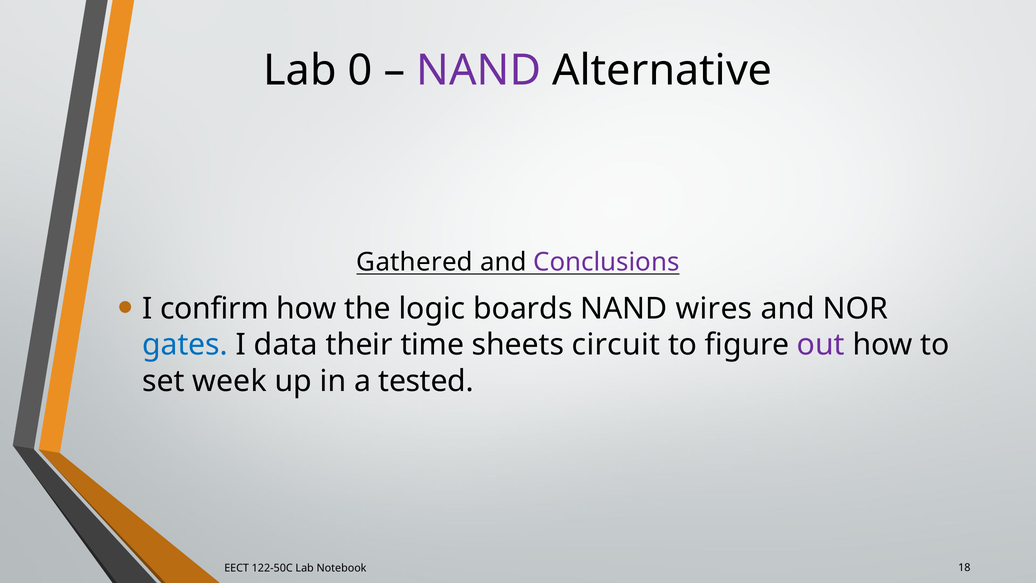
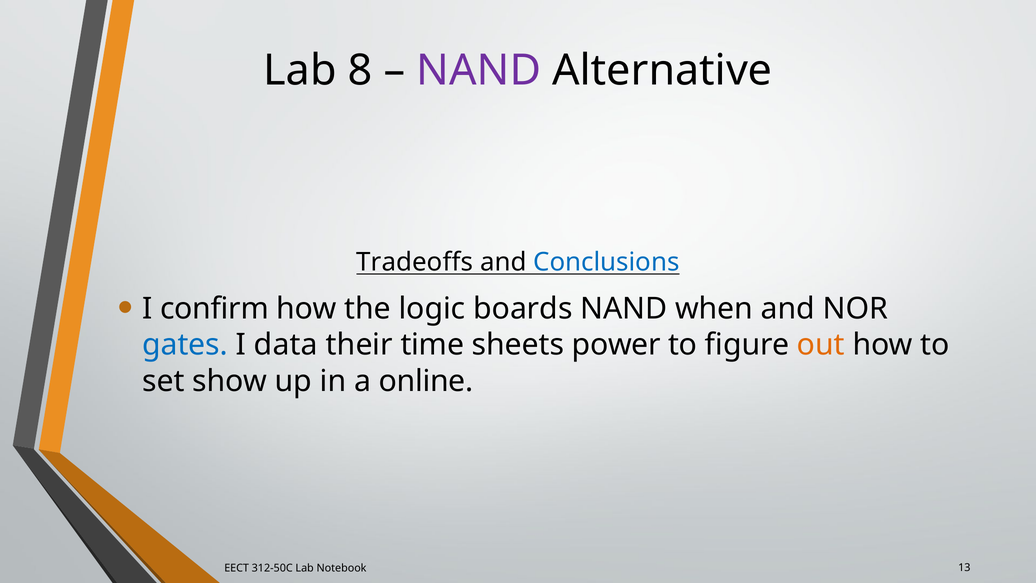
0: 0 -> 8 (360, 71)
Gathered: Gathered -> Tradeoffs (415, 262)
Conclusions colour: purple -> blue (606, 262)
wires: wires -> when (714, 309)
circuit: circuit -> power (616, 345)
out colour: purple -> orange (821, 345)
week: week -> show (230, 381)
tested: tested -> online (426, 381)
122-50C: 122-50C -> 312-50C (272, 568)
18: 18 -> 13 (964, 567)
